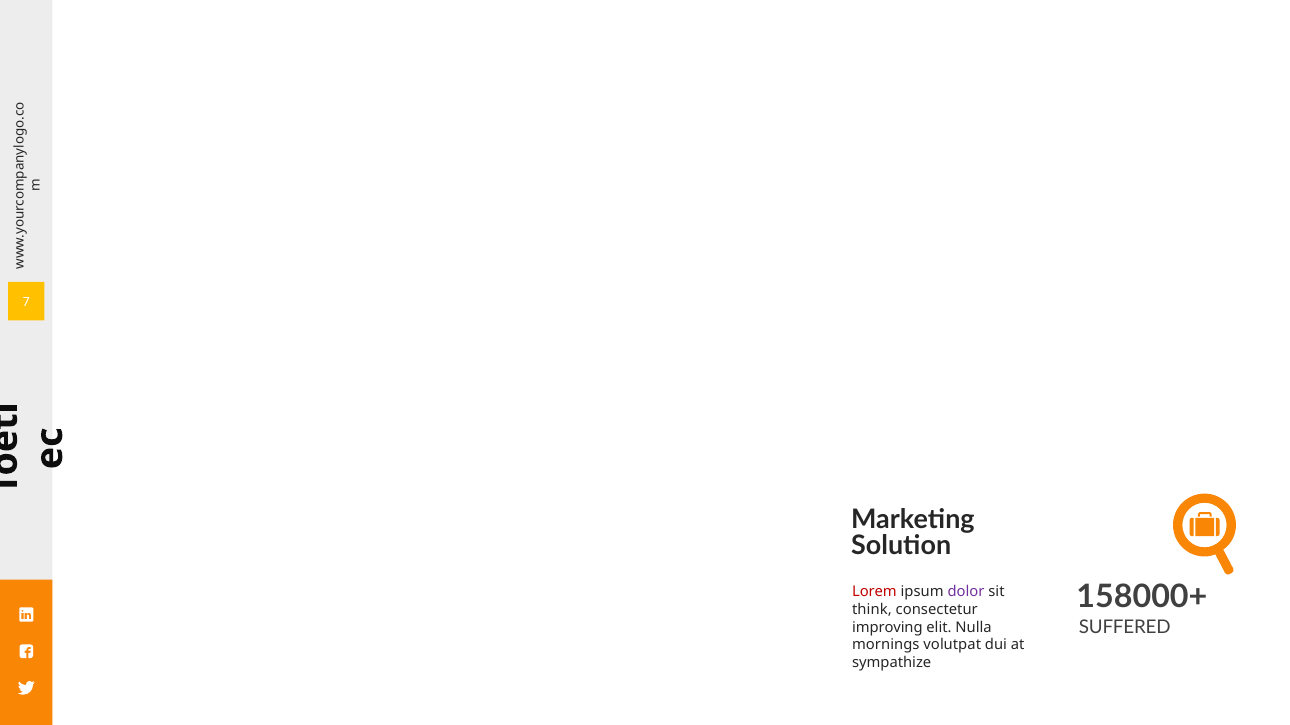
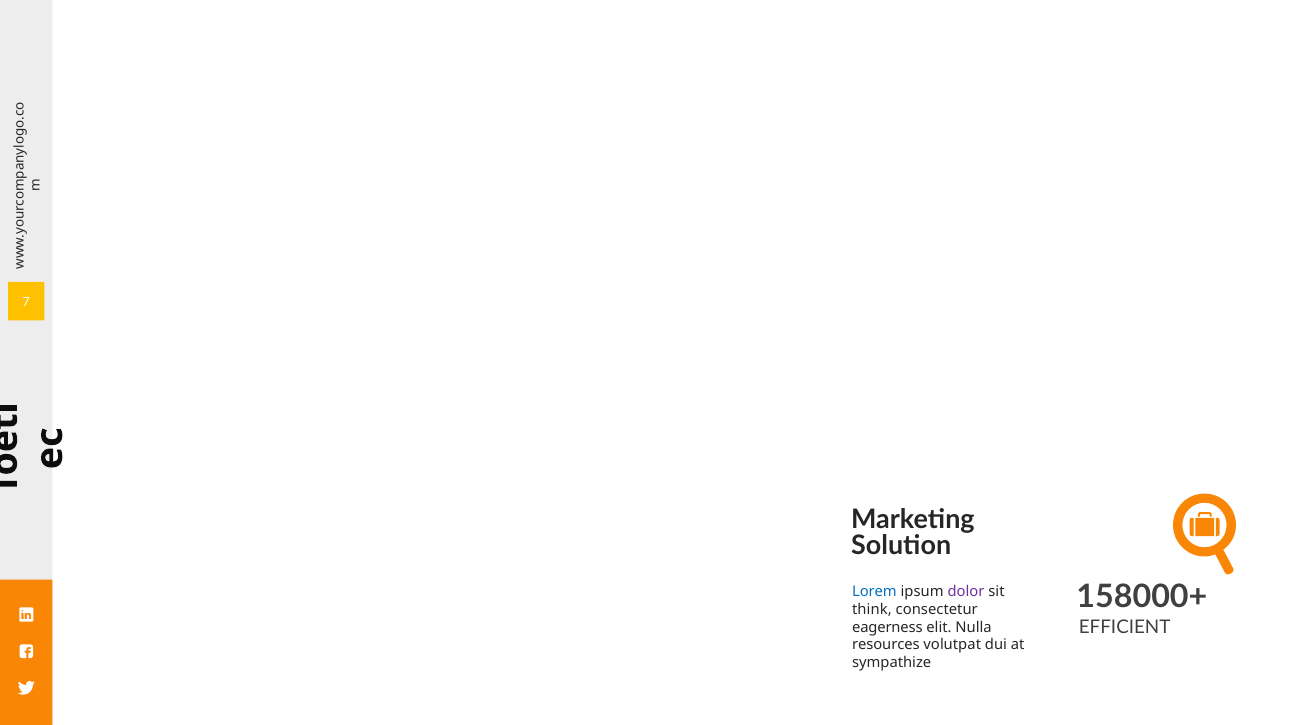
Lorem colour: red -> blue (874, 592)
SUFFERED: SUFFERED -> EFFICIENT (1125, 627)
improving: improving -> eagerness (887, 628)
mornings: mornings -> resources (886, 646)
